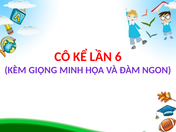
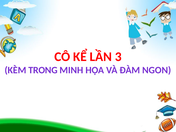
6: 6 -> 3 (118, 57)
GIỌNG: GIỌNG -> TRONG (43, 70)
